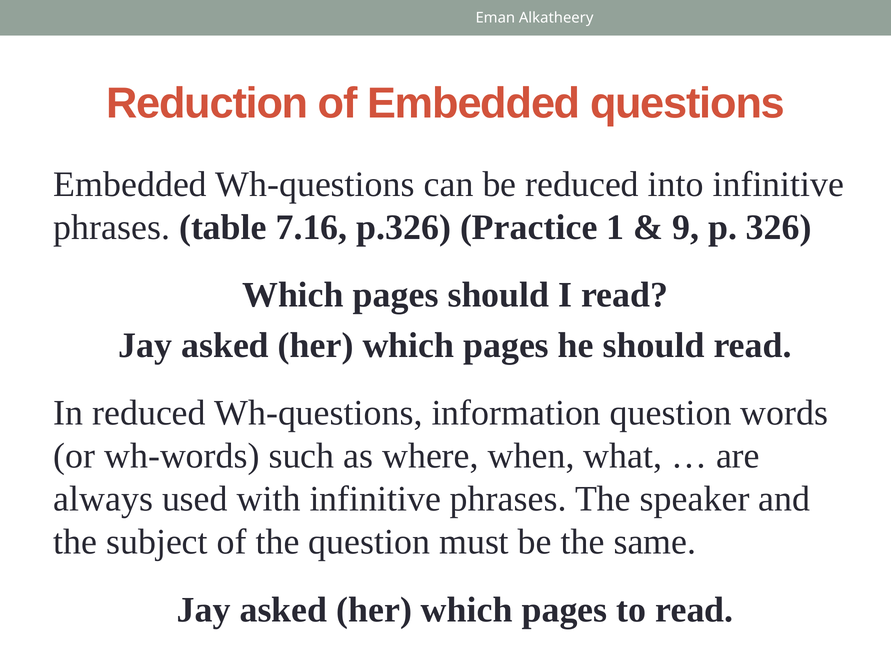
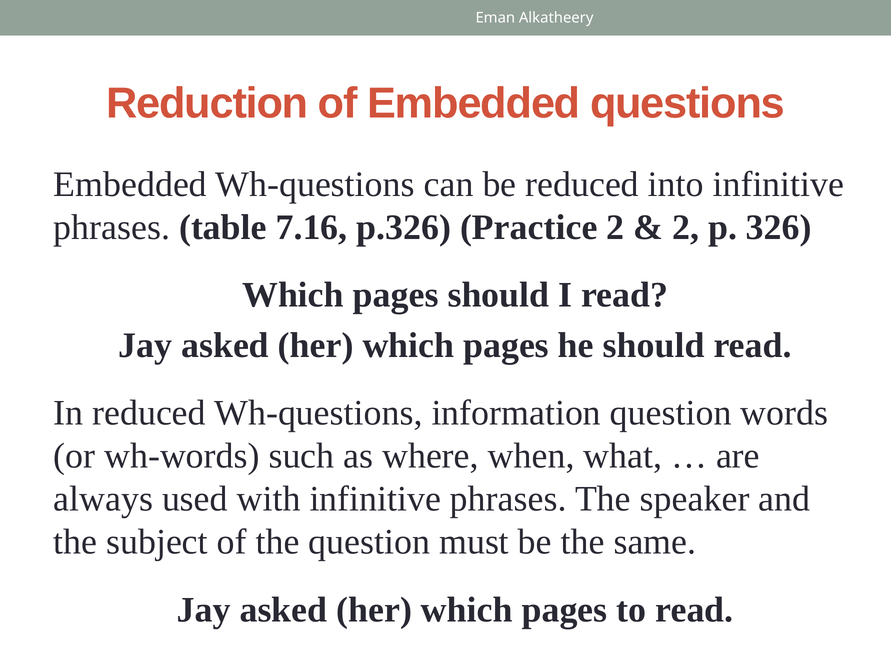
Practice 1: 1 -> 2 (615, 228)
9: 9 -> 2 (686, 228)
